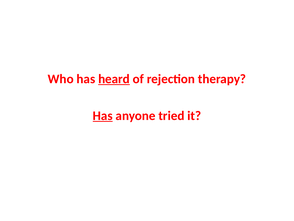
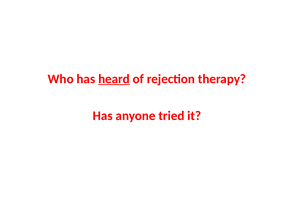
Has underline: present -> none (103, 115)
